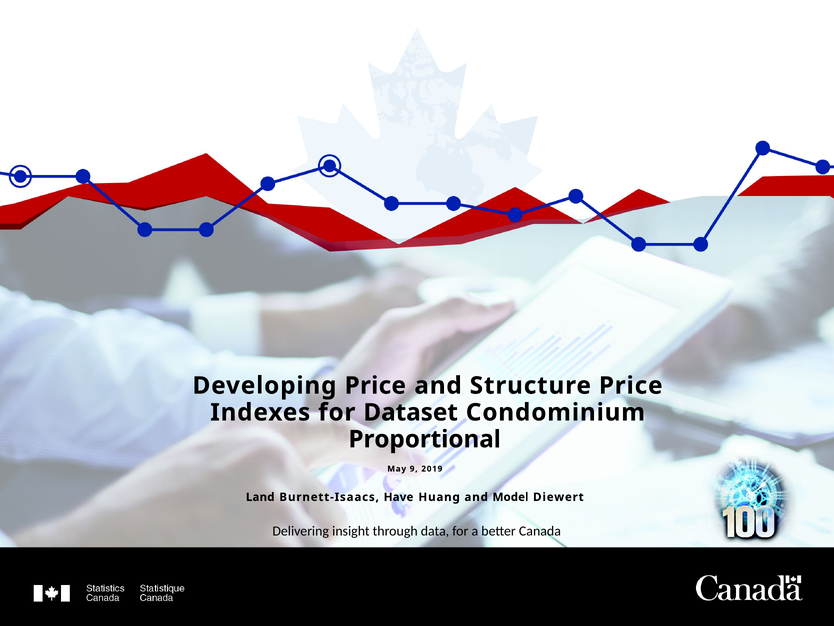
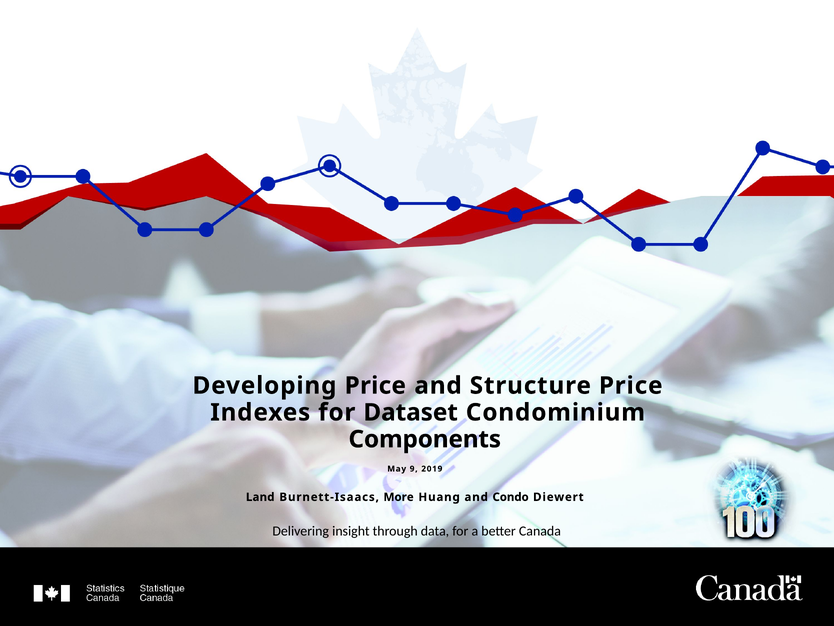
Proportional: Proportional -> Components (425, 439)
Have: Have -> More (399, 497)
Model: Model -> Condo (511, 497)
